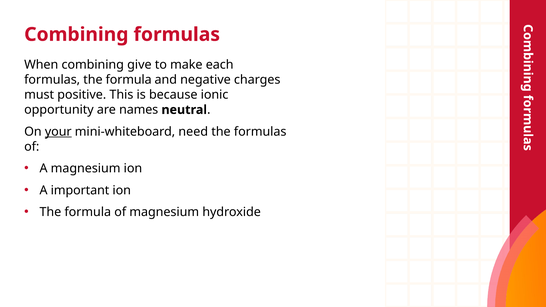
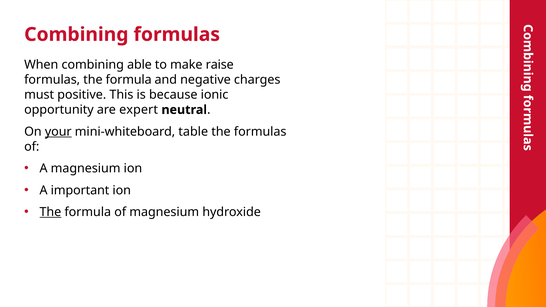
give: give -> able (139, 65)
each: each -> raise (220, 65)
names: names -> expert (139, 110)
need: need -> table (193, 132)
The underline: none -> present (50, 212)
